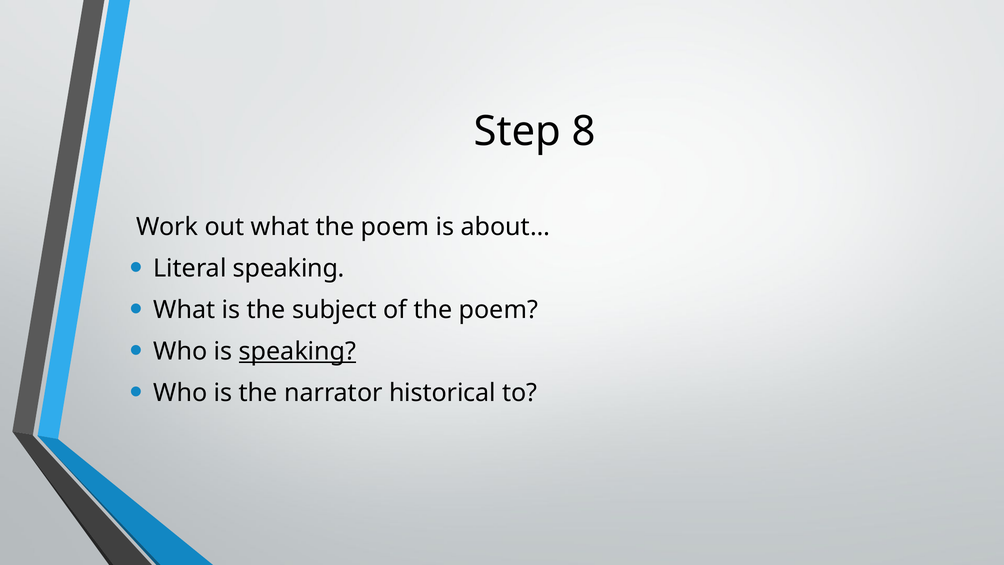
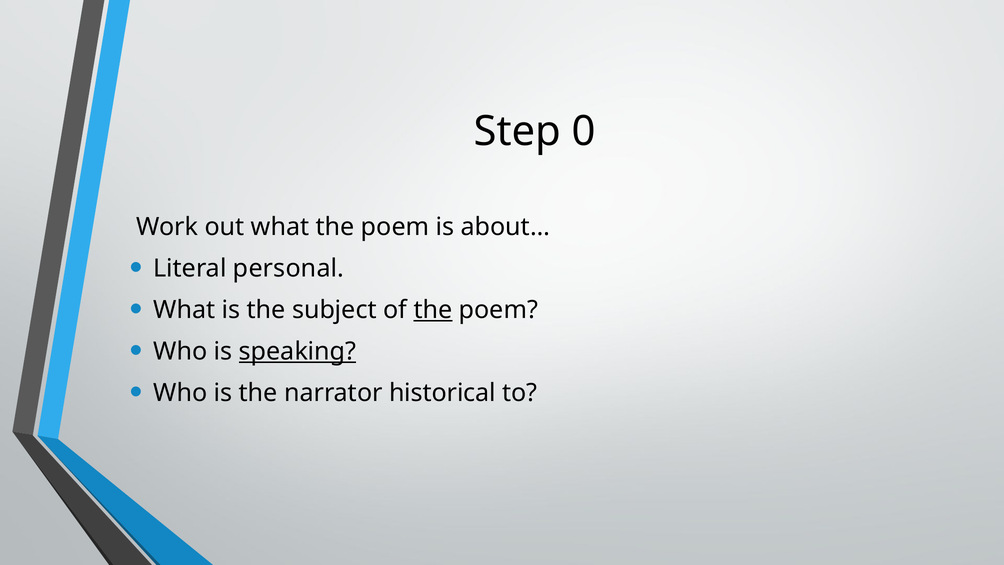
8: 8 -> 0 (584, 132)
Literal speaking: speaking -> personal (289, 268)
the underline: none -> present (433, 310)
